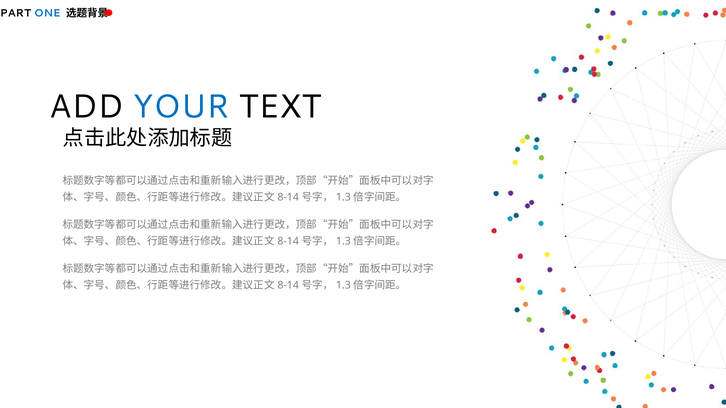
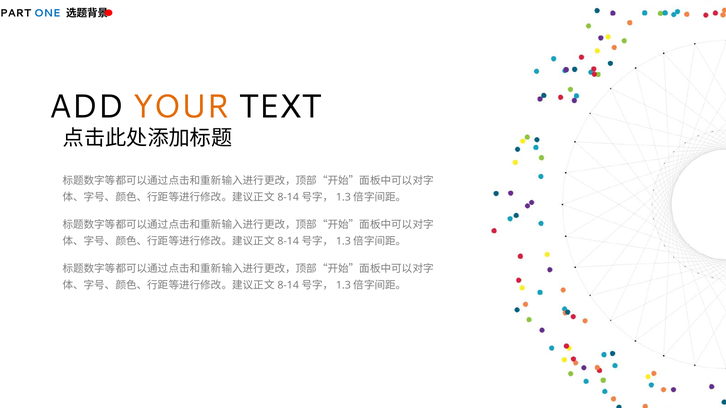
YOUR colour: blue -> orange (181, 107)
